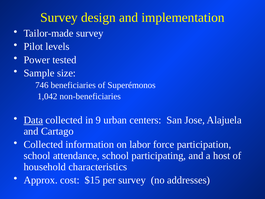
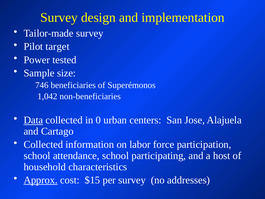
levels: levels -> target (58, 47)
9: 9 -> 0 (98, 120)
Approx underline: none -> present (41, 180)
